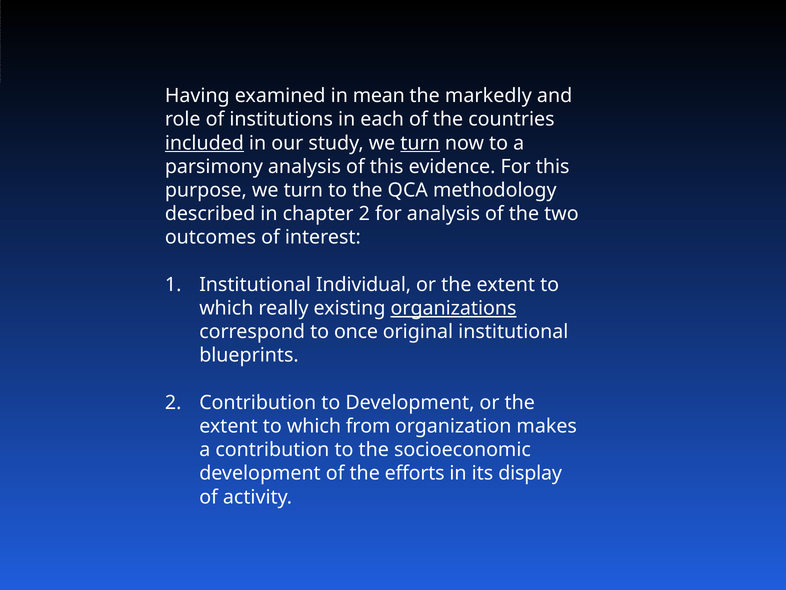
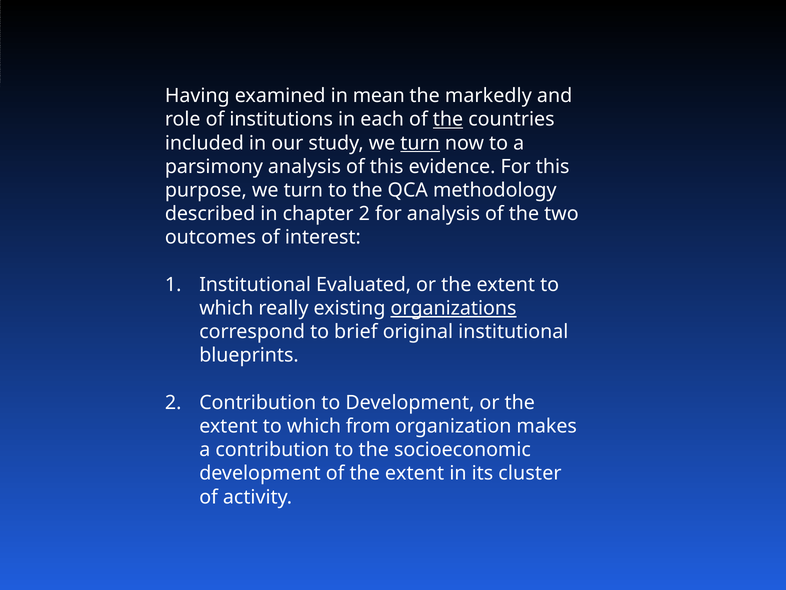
the underline: none -> present (448, 119)
included underline: present -> none (204, 143)
Individual: Individual -> Evaluated (364, 284)
once: once -> brief (356, 332)
of the efforts: efforts -> extent (415, 473)
display: display -> cluster (530, 473)
